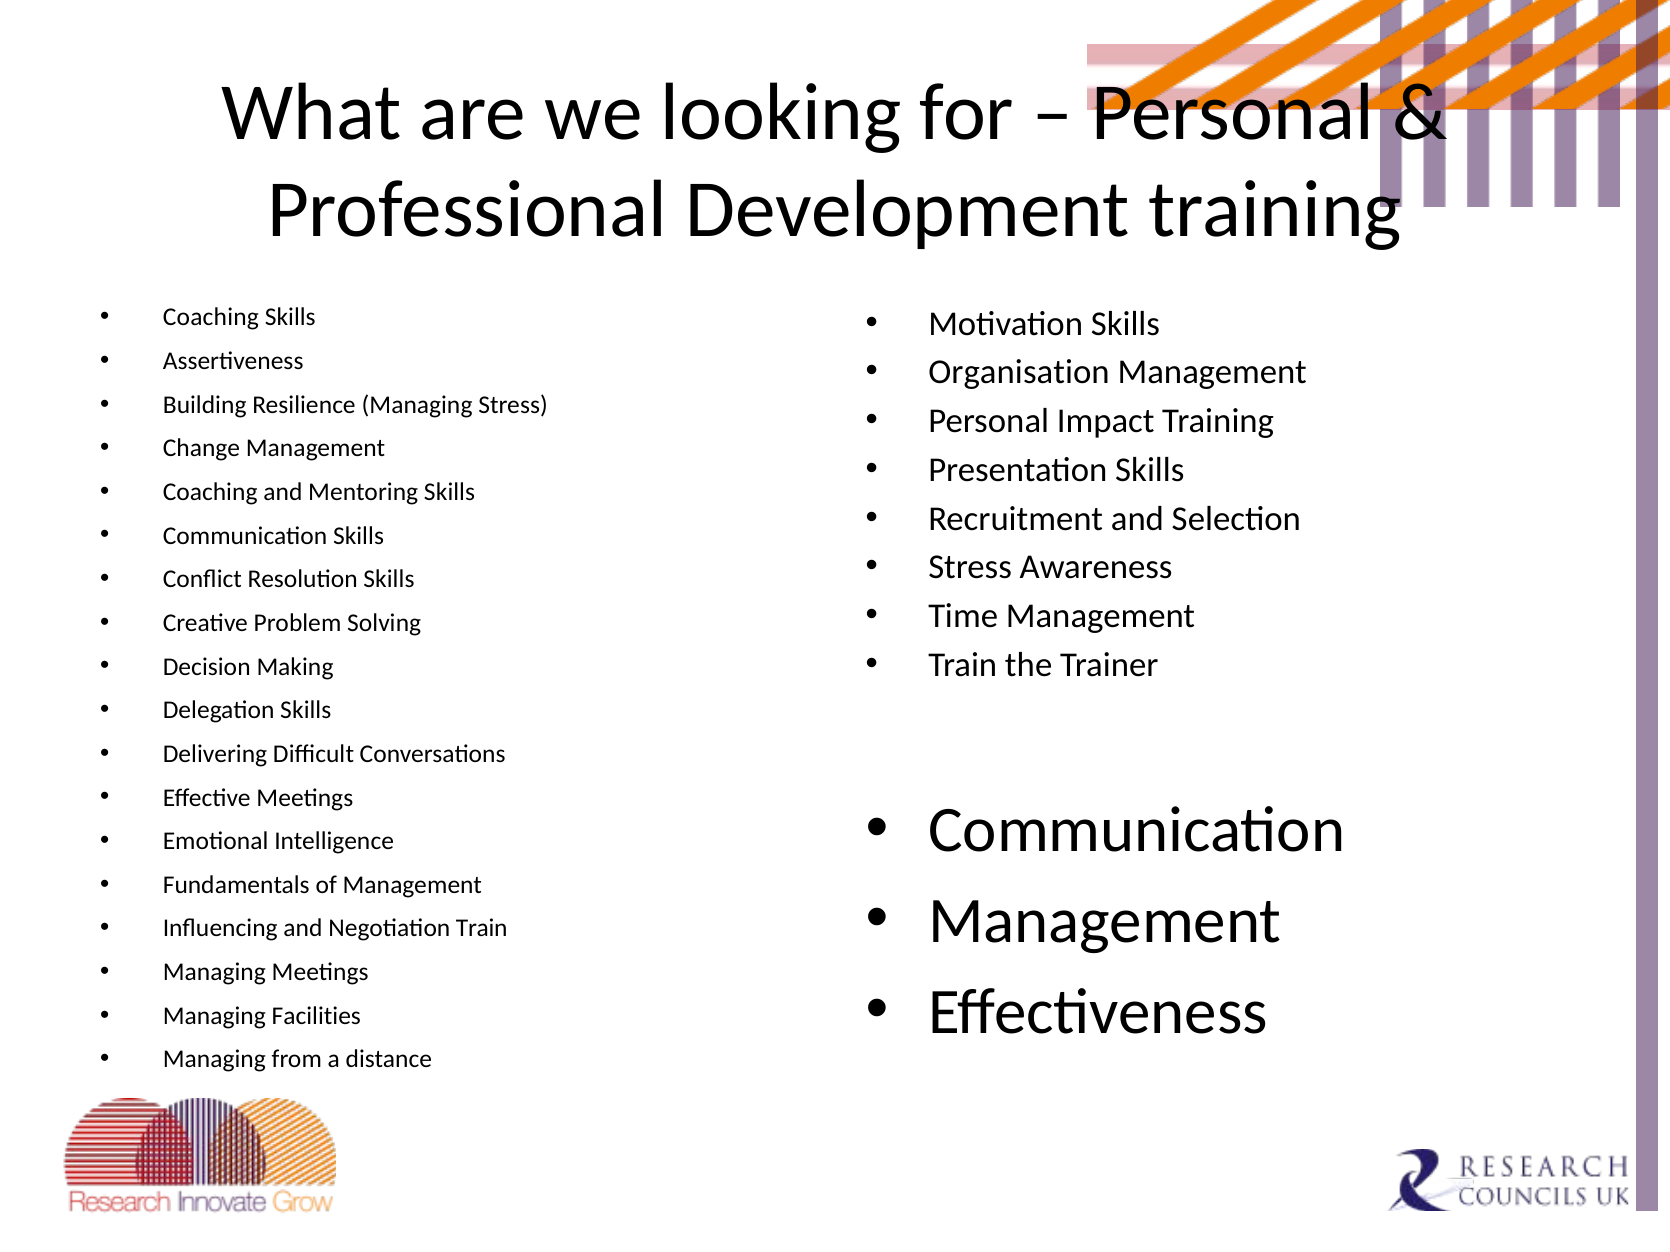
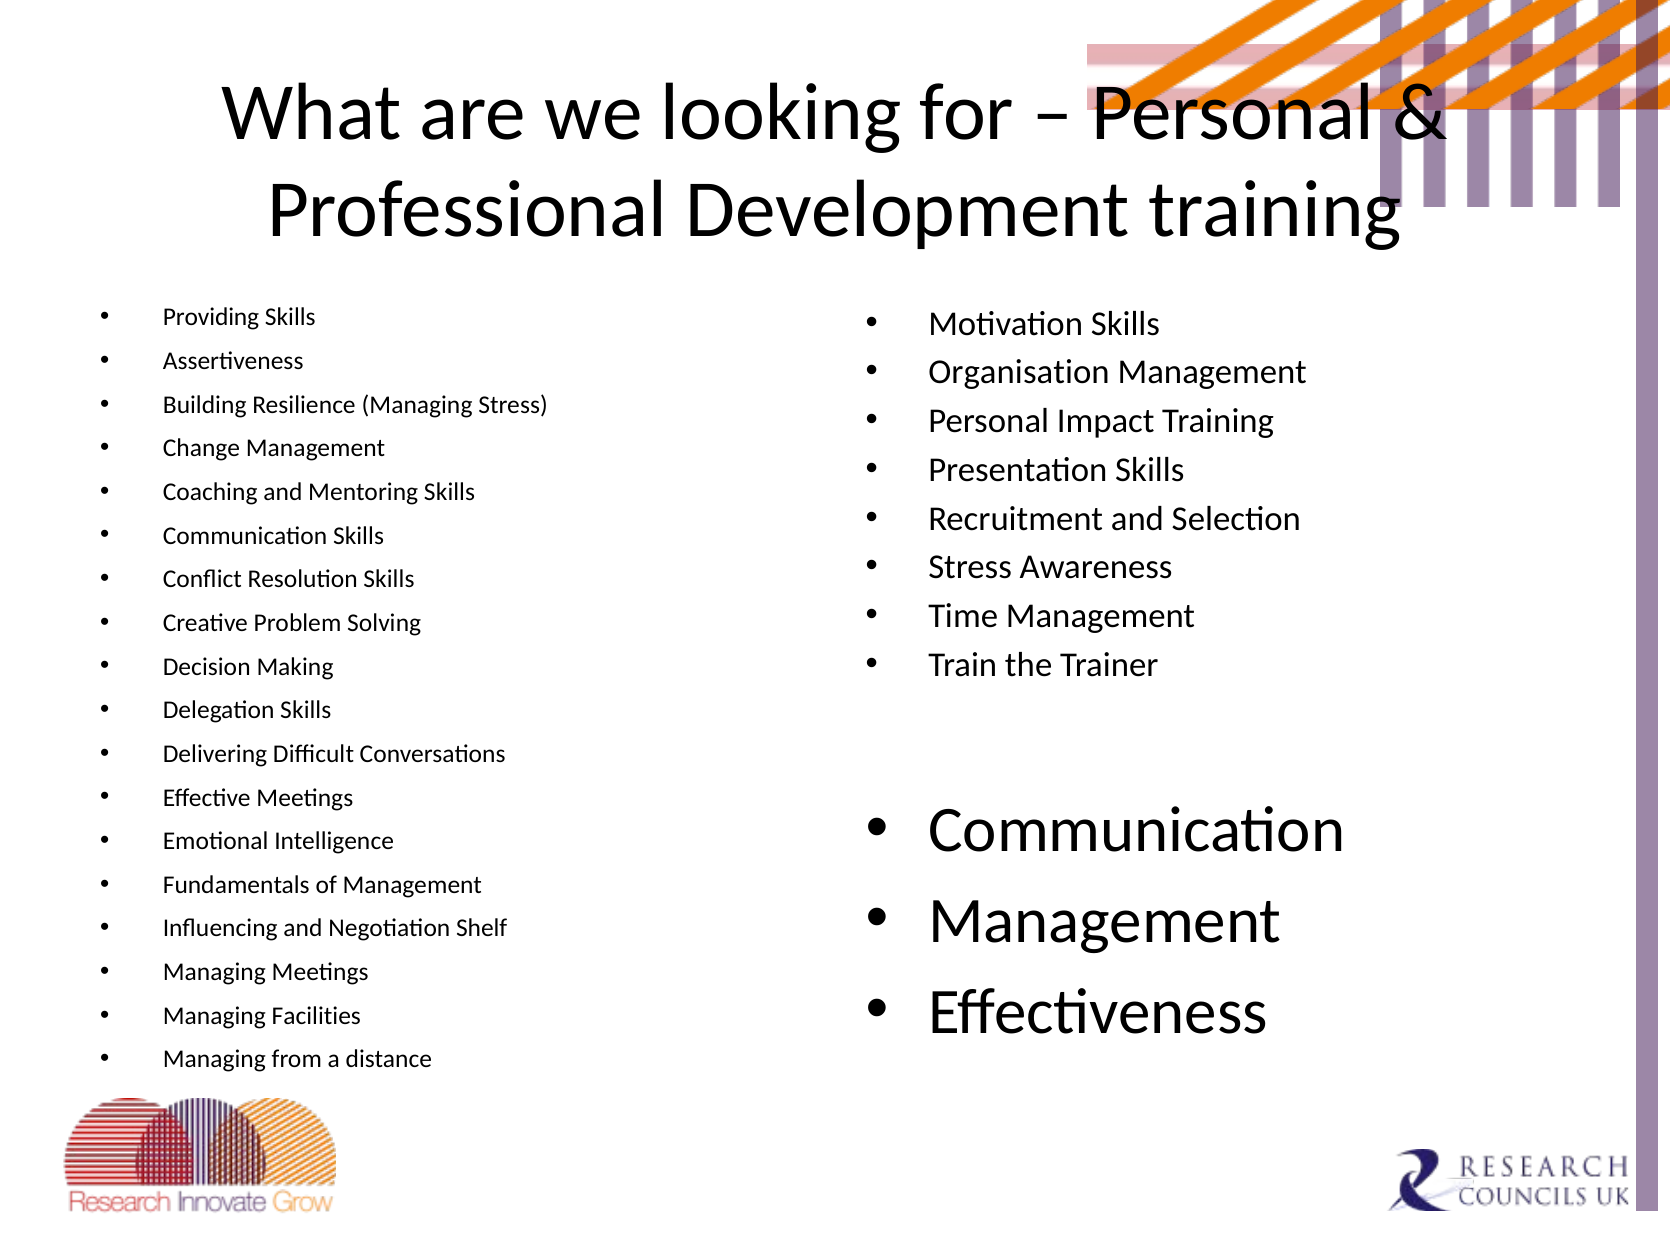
Coaching: Coaching -> Providing (211, 318)
Negotiation Train: Train -> Shelf (482, 929)
